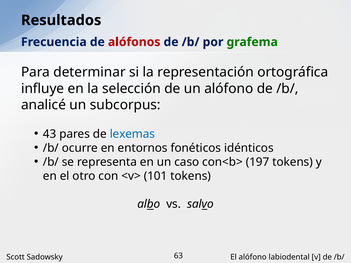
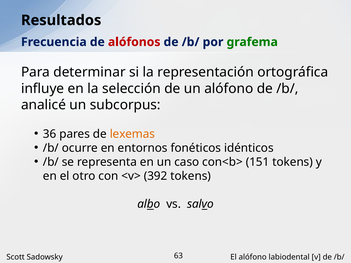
43: 43 -> 36 (50, 134)
lexemas colour: blue -> orange (132, 134)
197: 197 -> 151 (258, 162)
101: 101 -> 392 (156, 176)
